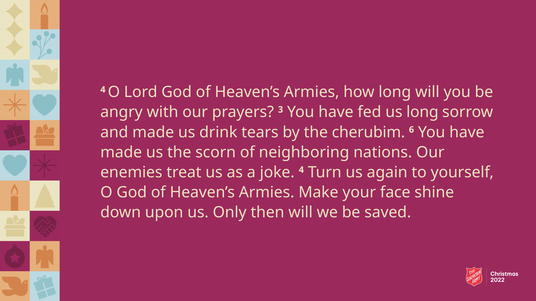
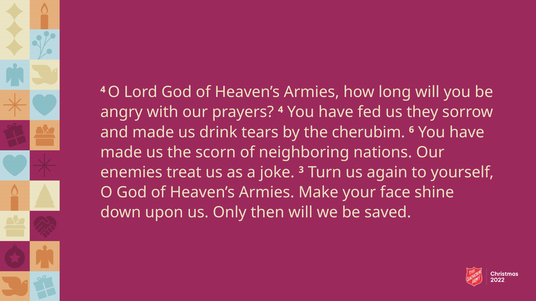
prayers 3: 3 -> 4 (281, 110)
us long: long -> they (422, 112)
joke 4: 4 -> 3 (301, 170)
